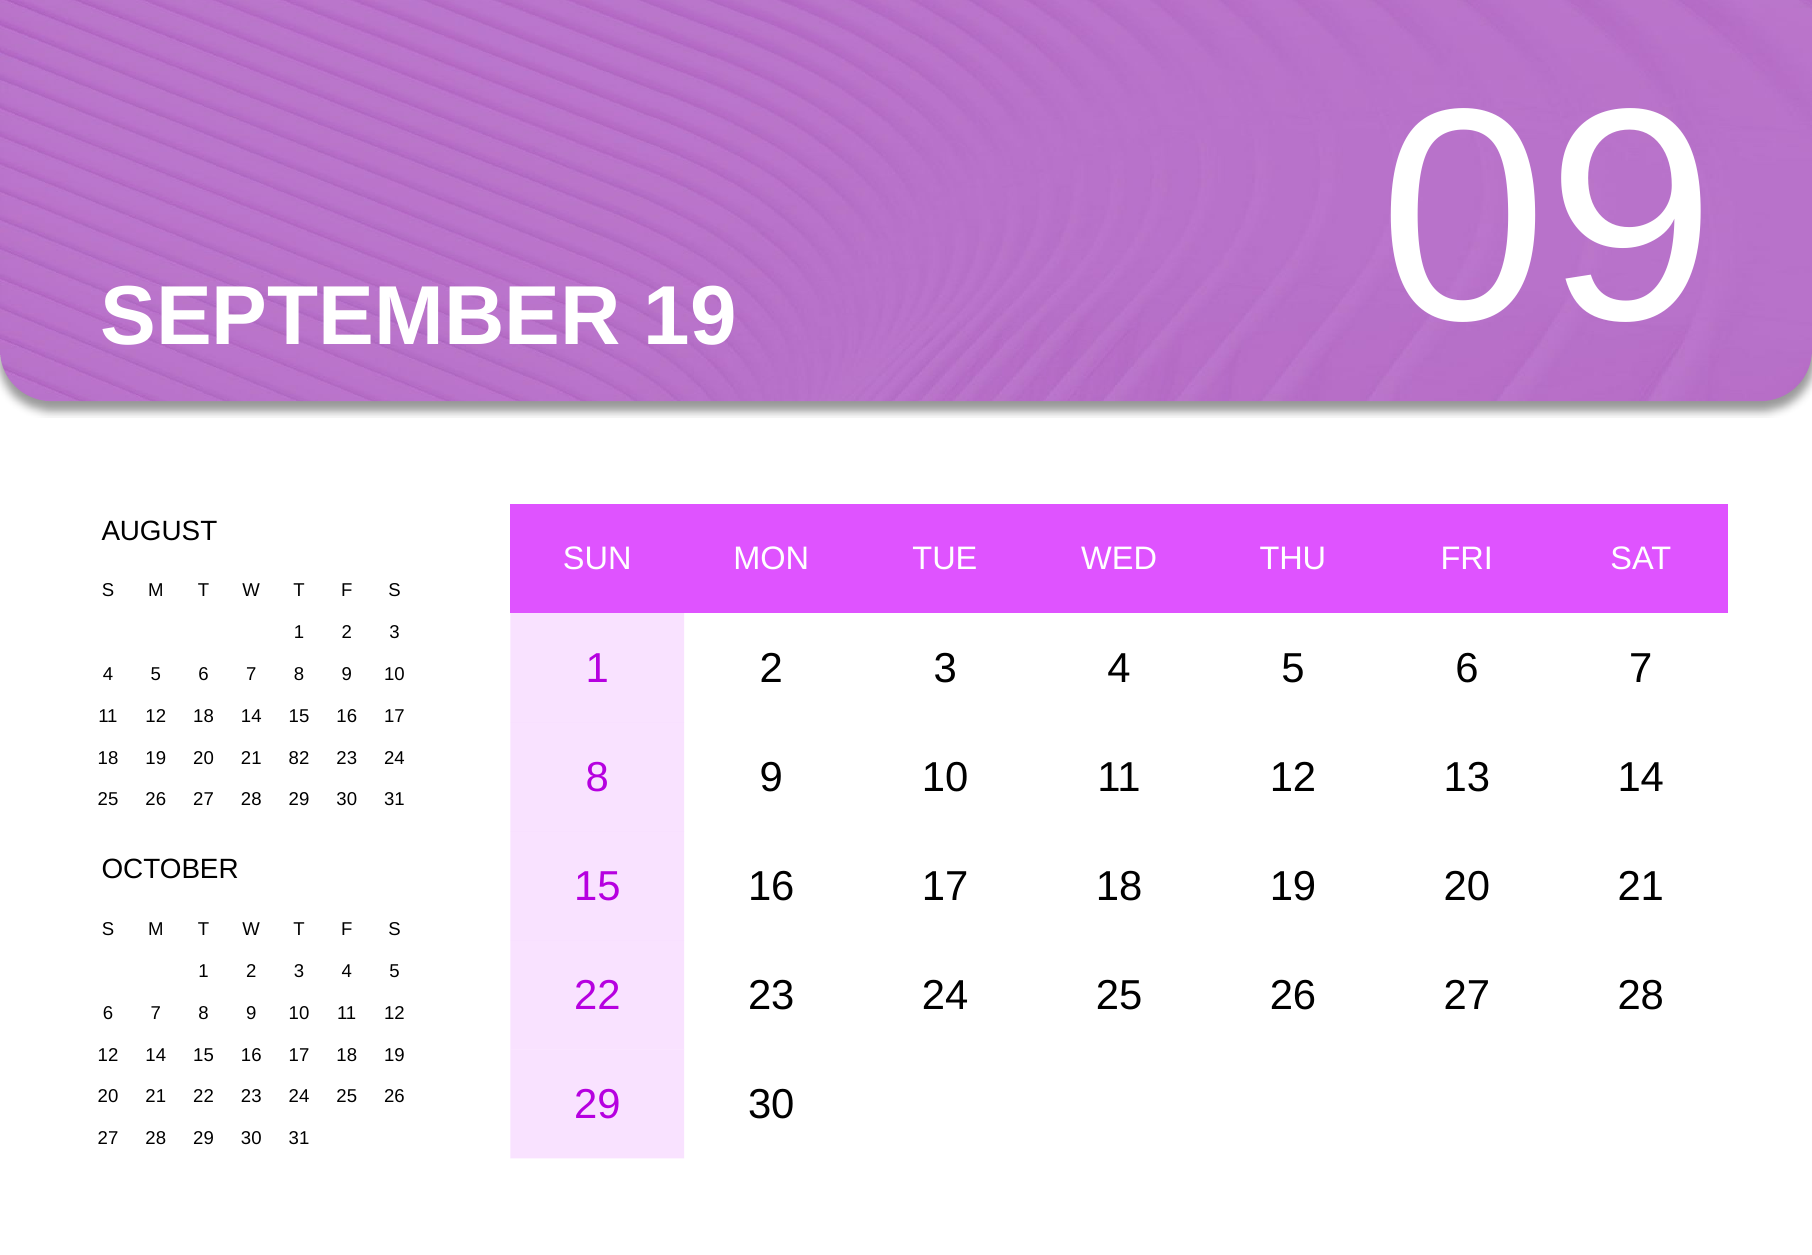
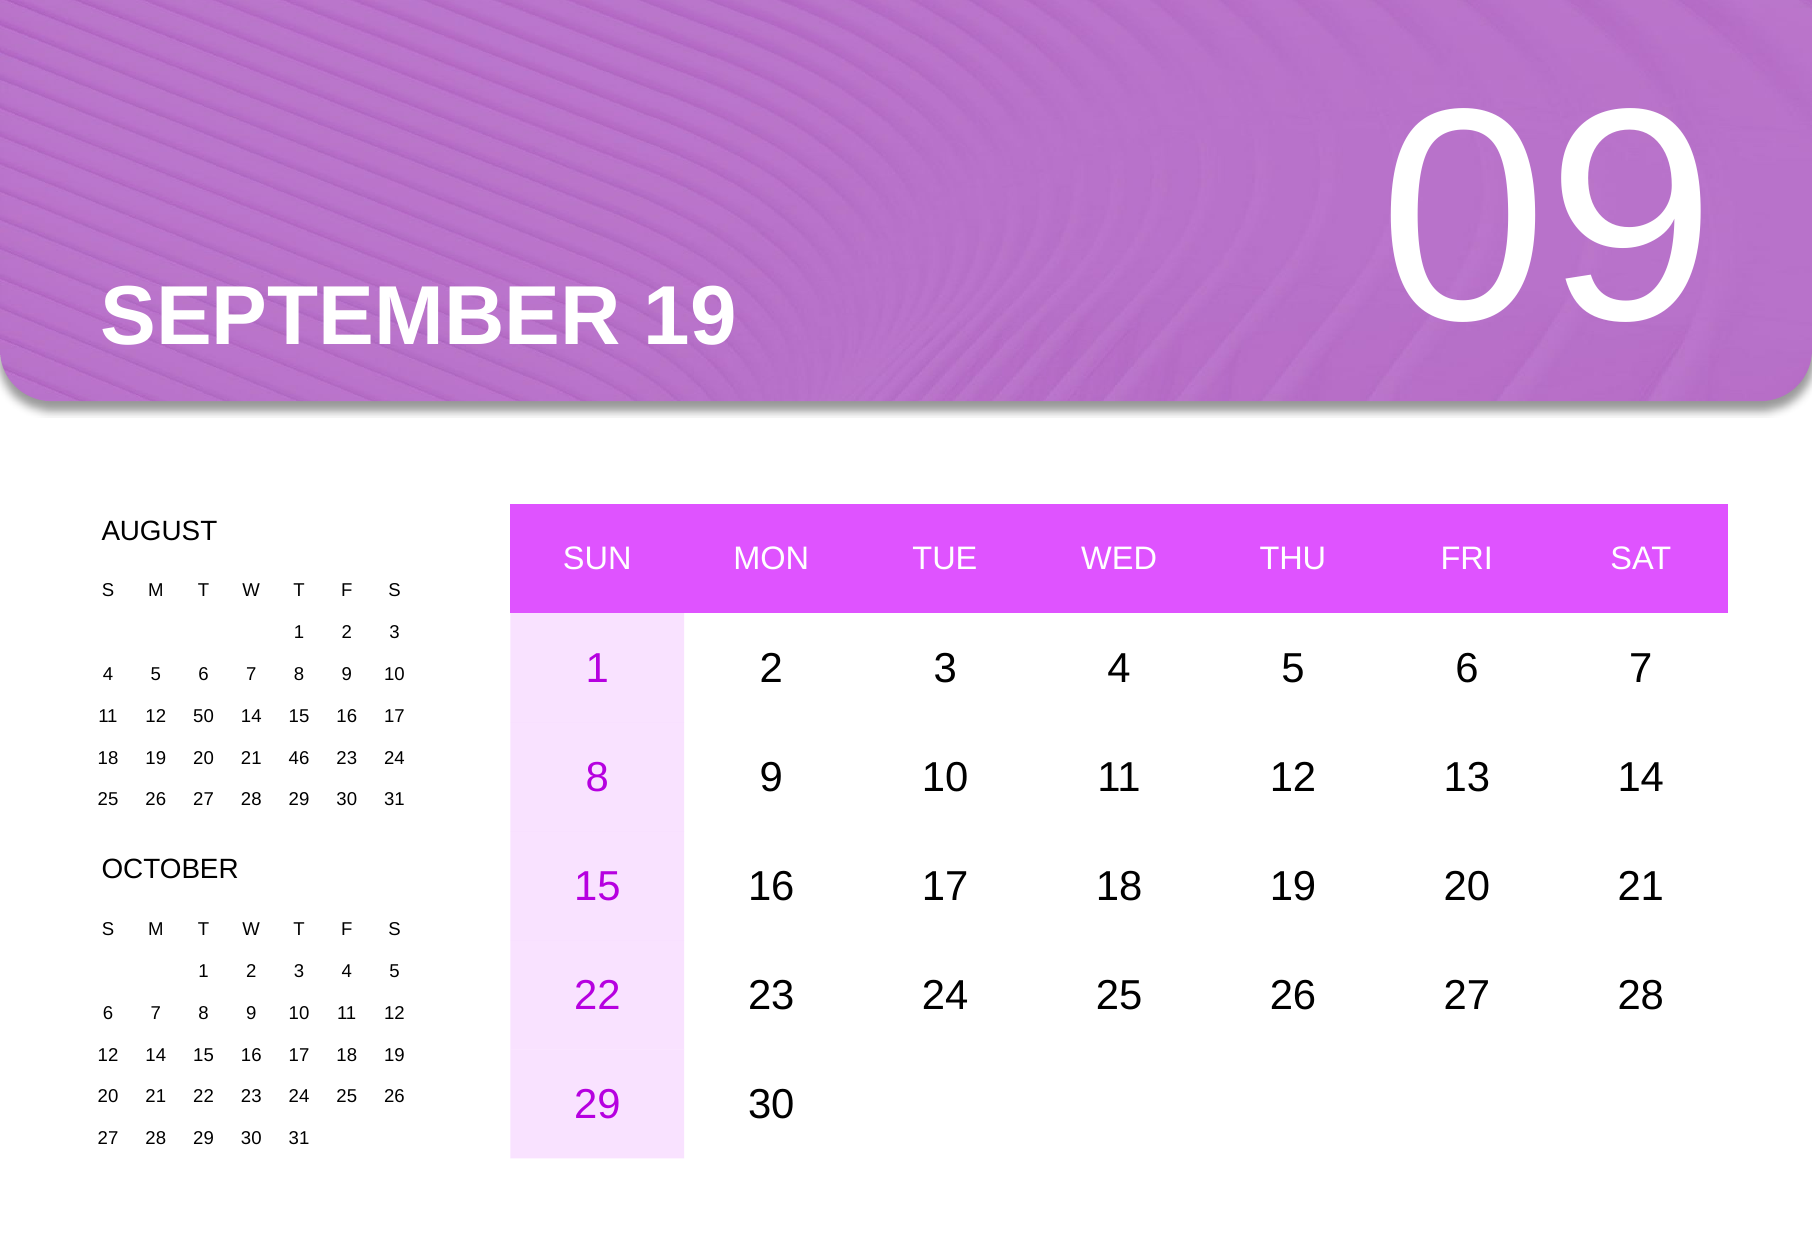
12 18: 18 -> 50 (204, 716)
82: 82 -> 46 (299, 758)
